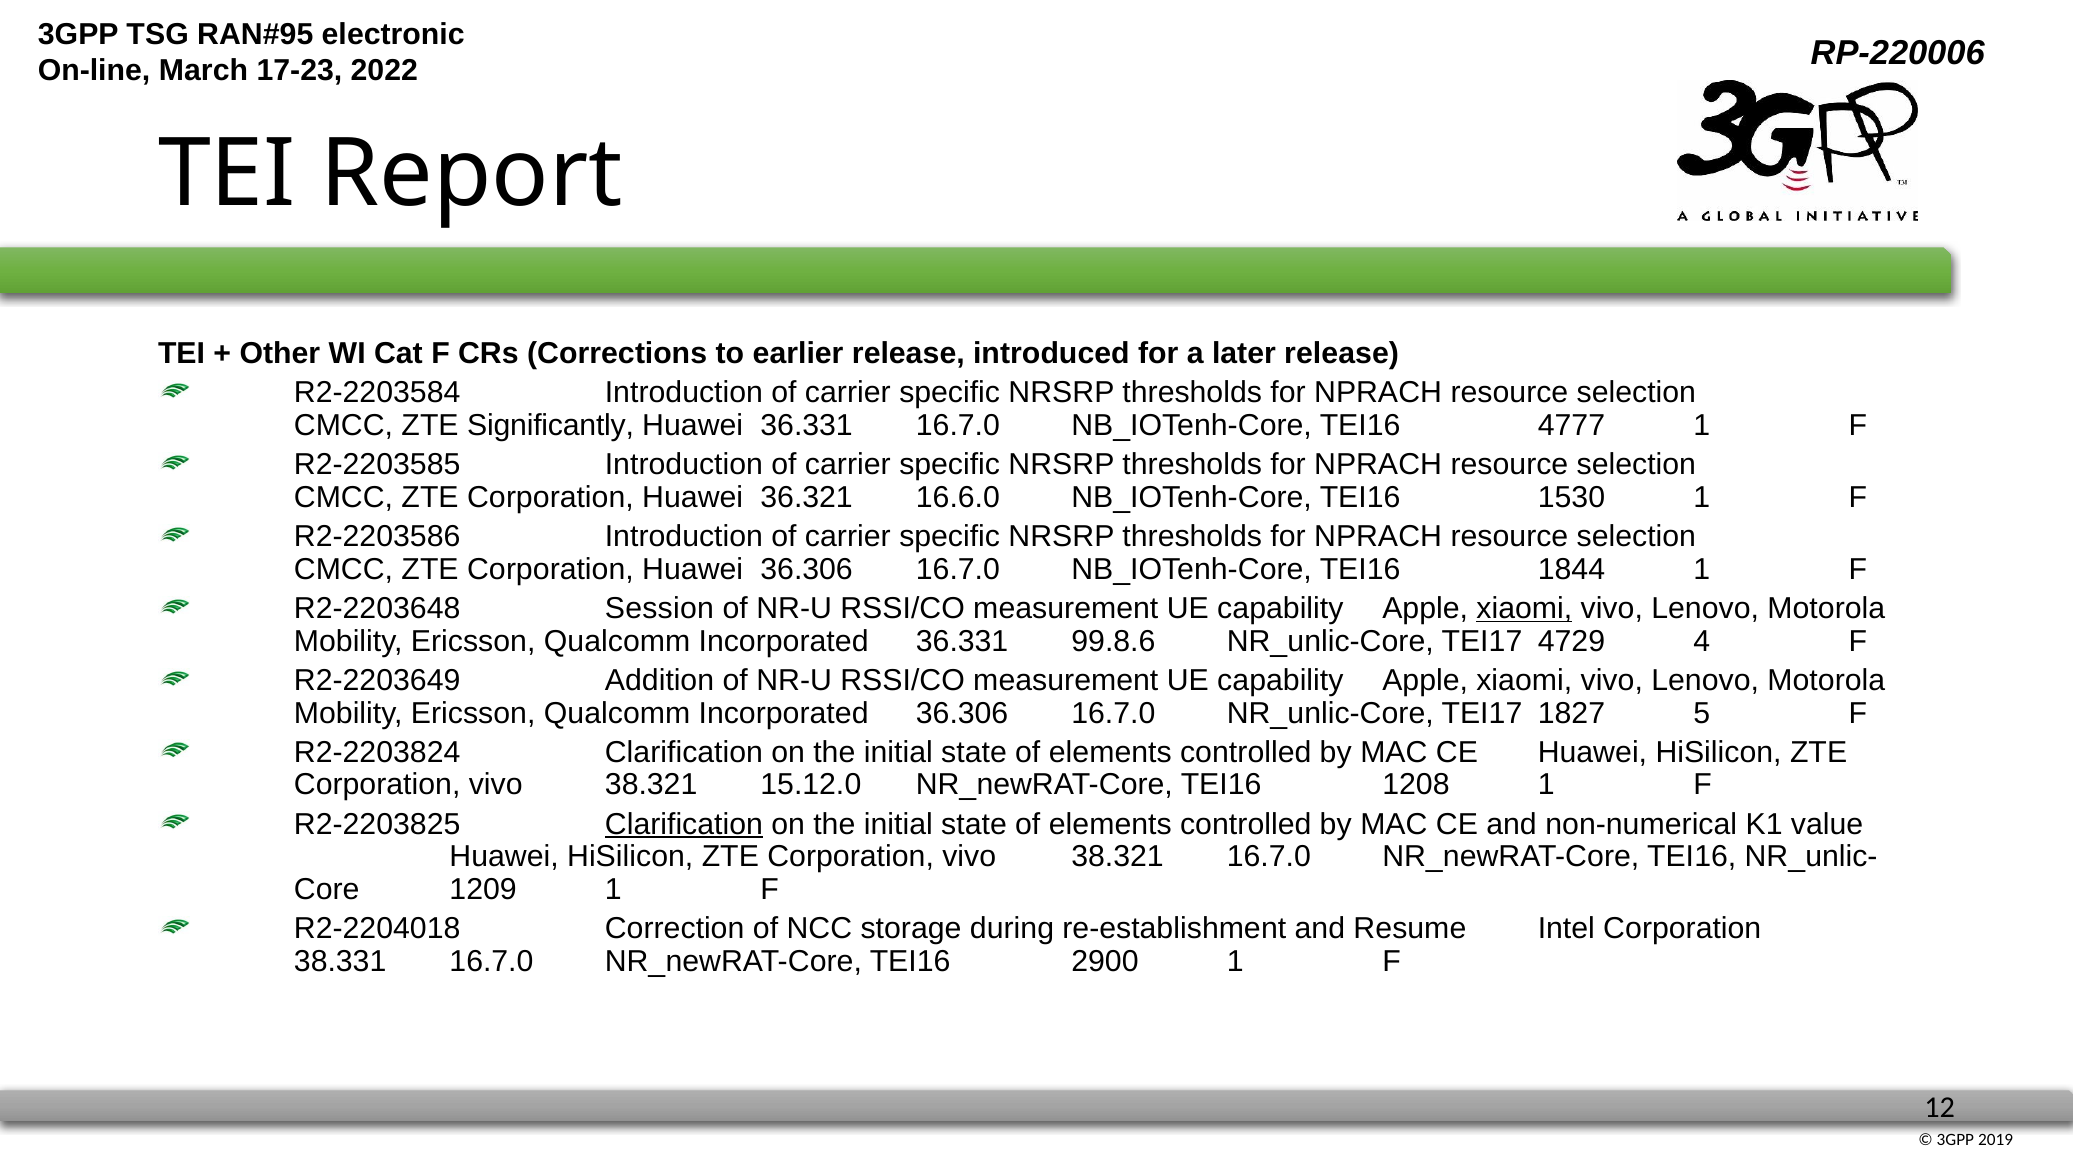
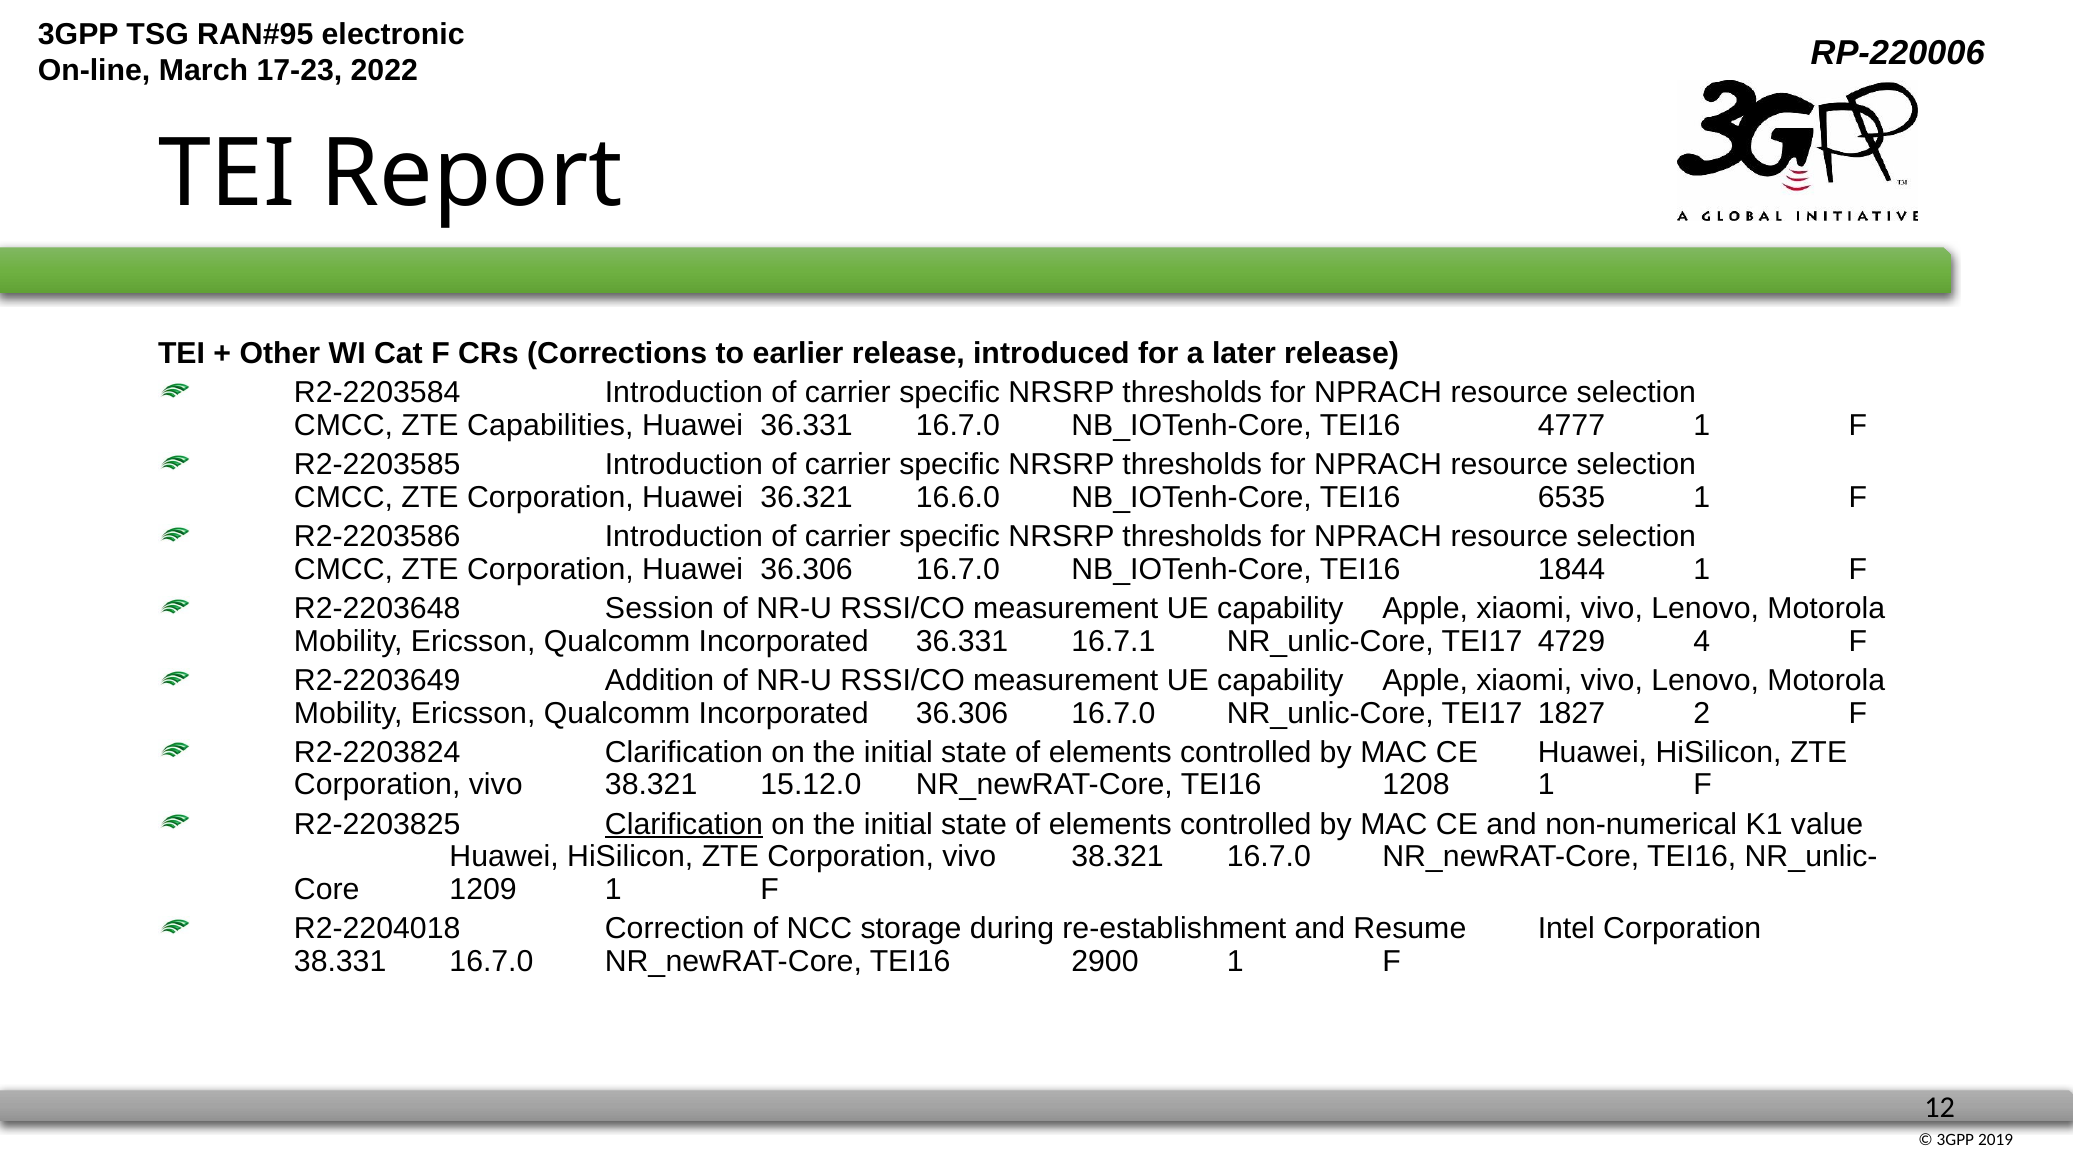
Significantly: Significantly -> Capabilities (550, 426)
1530: 1530 -> 6535 (1571, 498)
xiaomi underline: present -> none (1524, 609)
99.8.6: 99.8.6 -> 16.7.1 (1113, 641)
5: 5 -> 2 (1702, 713)
